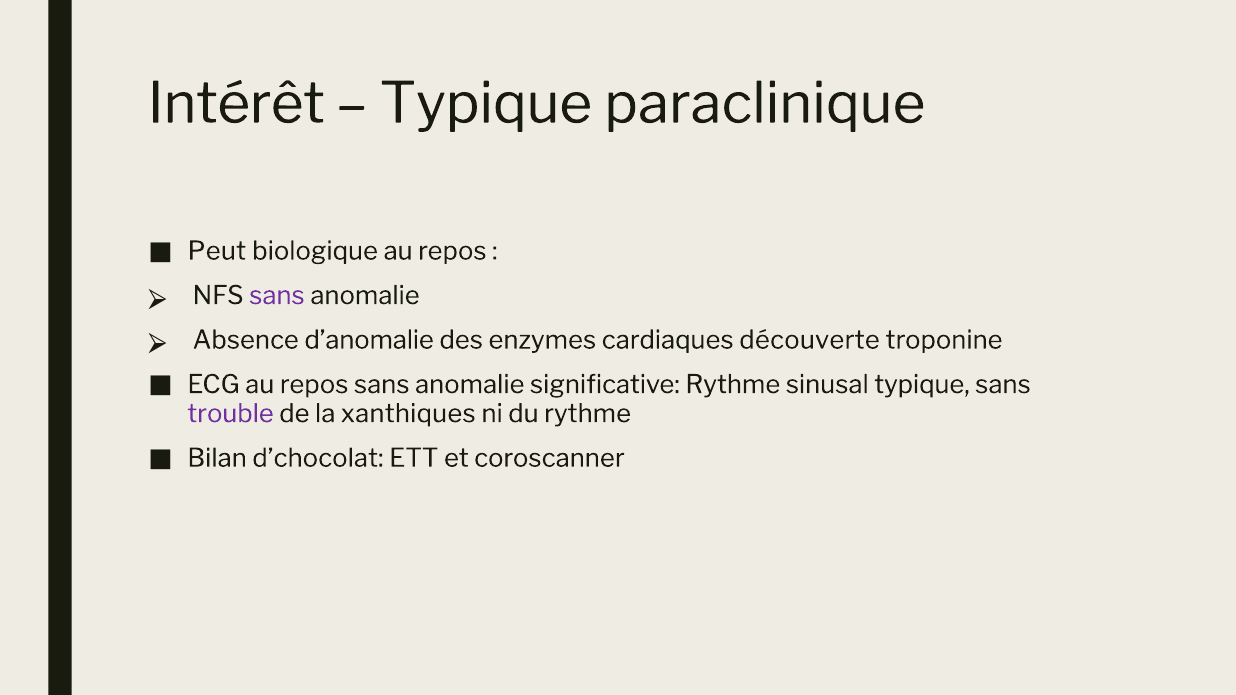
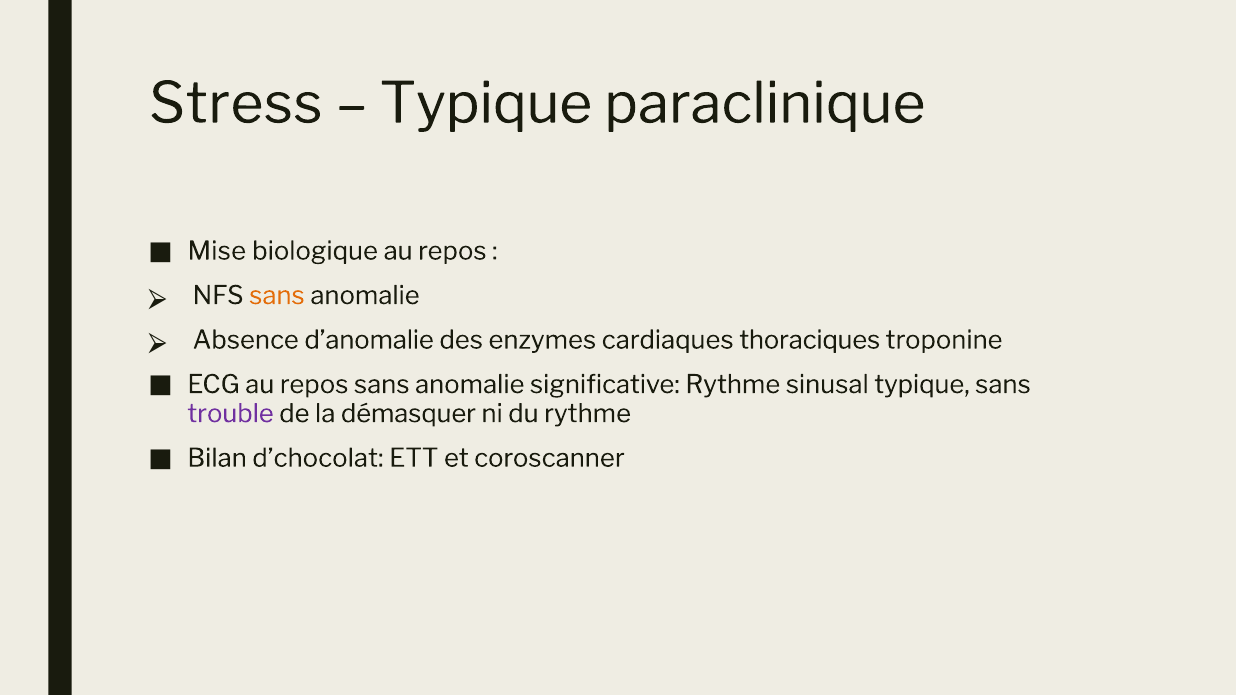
Intérêt: Intérêt -> Stress (236, 104)
Peut: Peut -> Mise (217, 251)
sans colour: purple -> orange (277, 296)
découverte: découverte -> thoraciques (810, 340)
xanthiques: xanthiques -> démasquer (408, 414)
